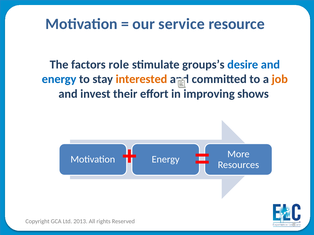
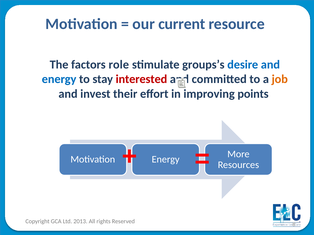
service: service -> current (182, 24)
interested colour: orange -> red (141, 79)
shows: shows -> points (253, 94)
